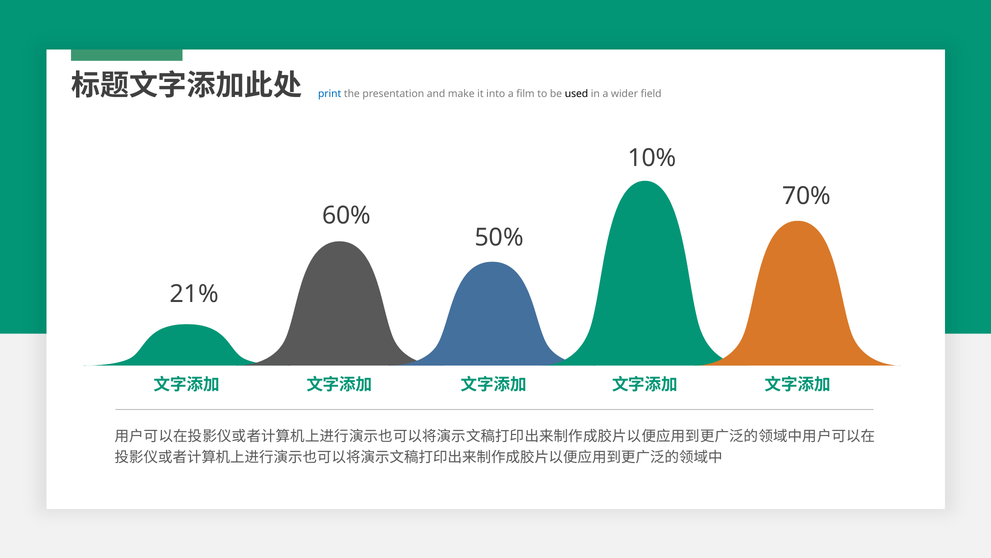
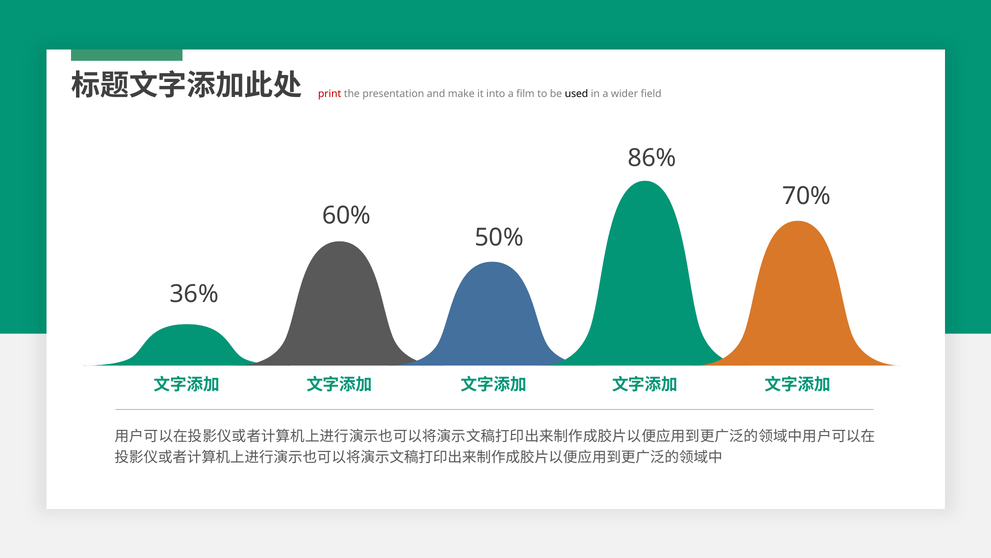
print colour: blue -> red (330, 94)
10%: 10% -> 86% (652, 158)
21%: 21% -> 36% (194, 294)
